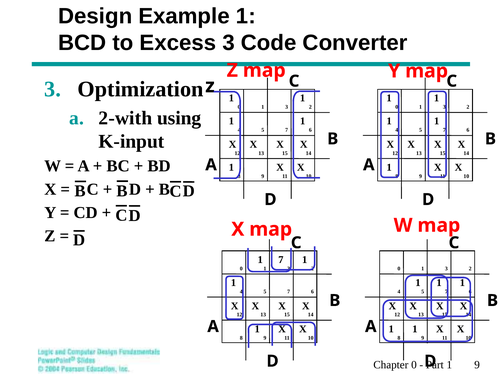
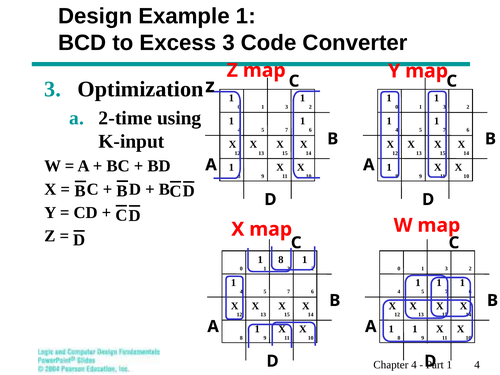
2-with: 2-with -> 2-time (125, 118)
1 7: 7 -> 8 (281, 260)
Chapter 0: 0 -> 4 (414, 365)
1 9: 9 -> 4 (477, 365)
